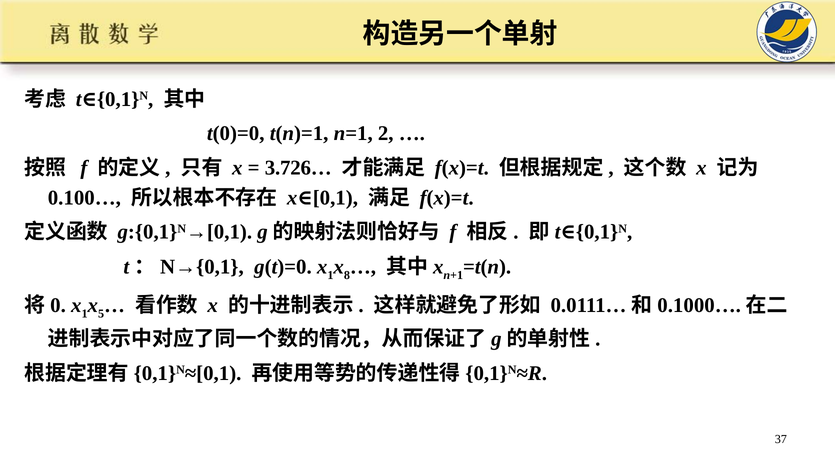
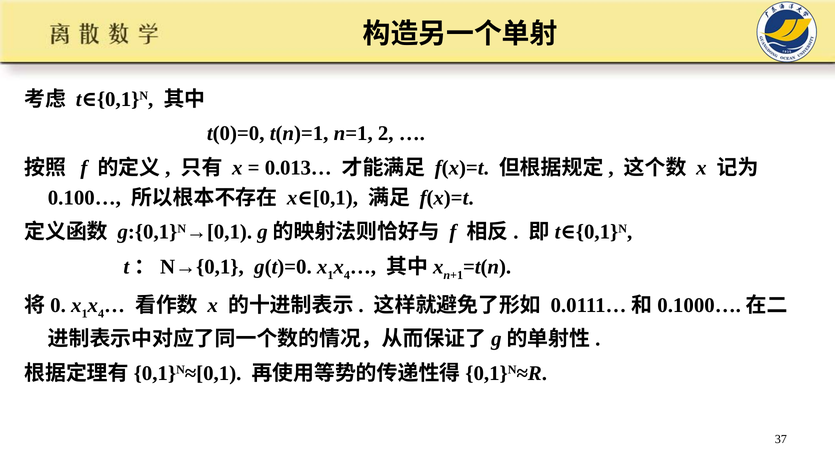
3.726…: 3.726… -> 0.013… (298, 168)
8: 8 -> 4 (347, 275)
5: 5 -> 4 (101, 313)
